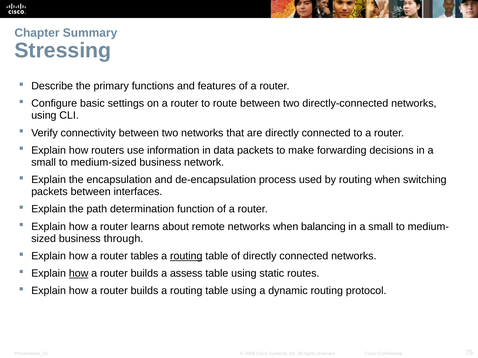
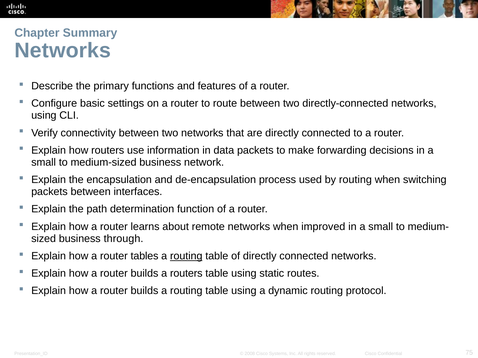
Stressing: Stressing -> Networks (63, 51)
balancing: balancing -> improved (323, 227)
how underline: present -> none (79, 274)
a assess: assess -> routers (186, 274)
